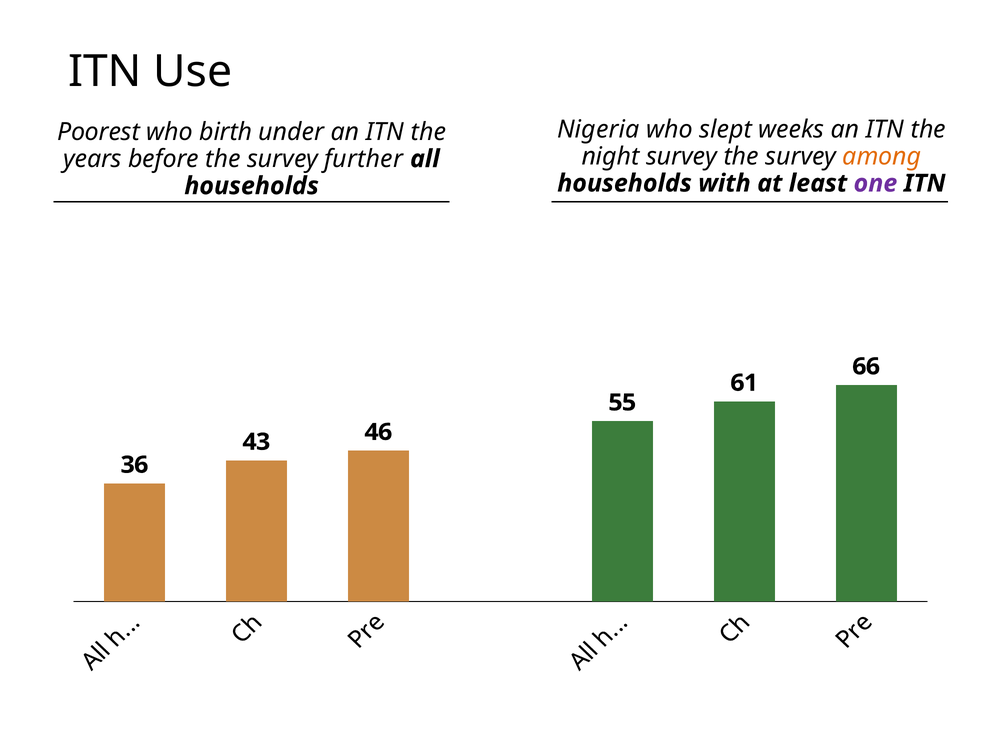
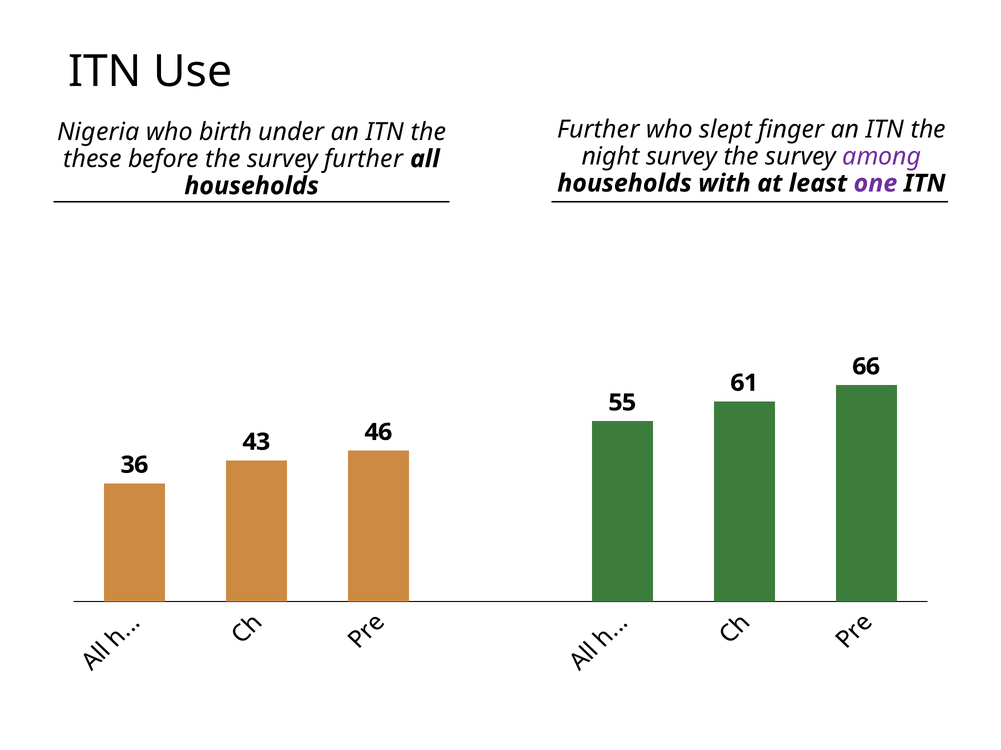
Nigeria: Nigeria -> Further (598, 129)
weeks: weeks -> finger (791, 129)
Poorest: Poorest -> Nigeria (98, 132)
among colour: orange -> purple (882, 157)
years: years -> these (93, 159)
